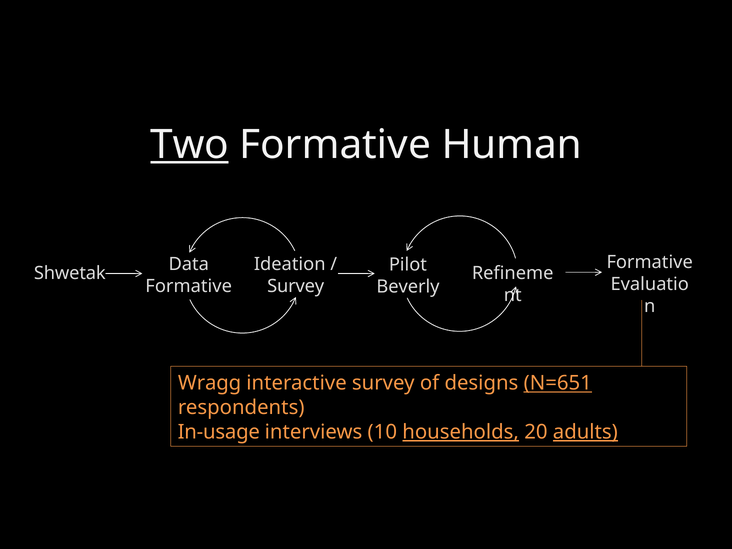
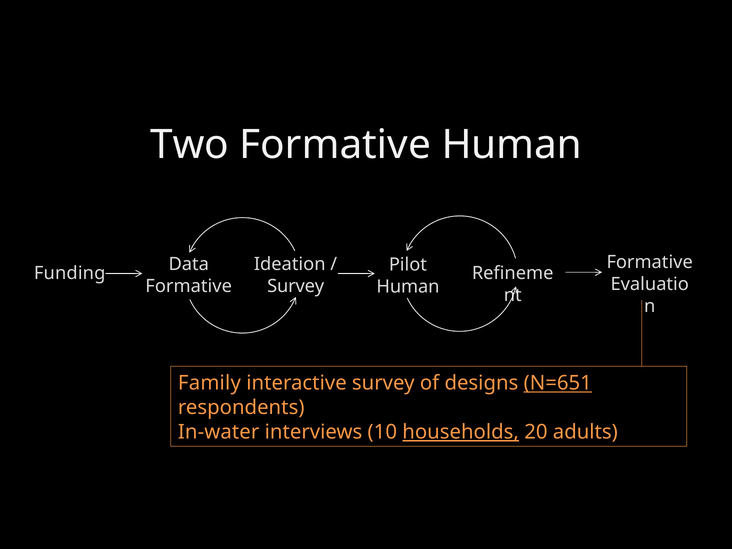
Two underline: present -> none (190, 145)
Shwetak: Shwetak -> Funding (70, 273)
Beverly: Beverly -> Human (408, 286)
Wragg: Wragg -> Family (209, 383)
In-usage: In-usage -> In-water (219, 432)
adults underline: present -> none (585, 432)
